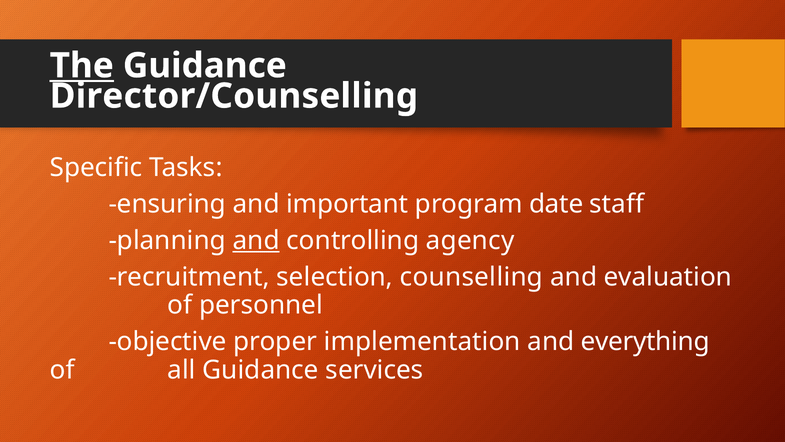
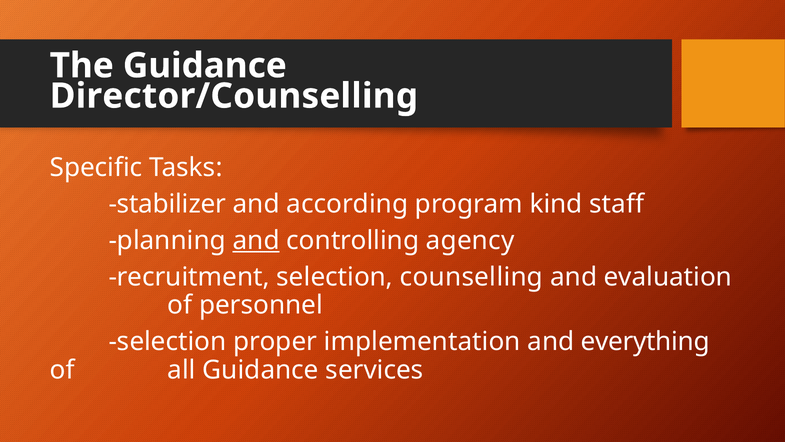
The underline: present -> none (82, 66)
ensuring: ensuring -> stabilizer (167, 204)
important: important -> according (347, 204)
date: date -> kind (556, 204)
objective: objective -> selection (167, 342)
